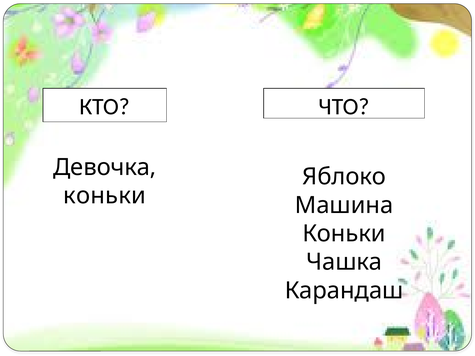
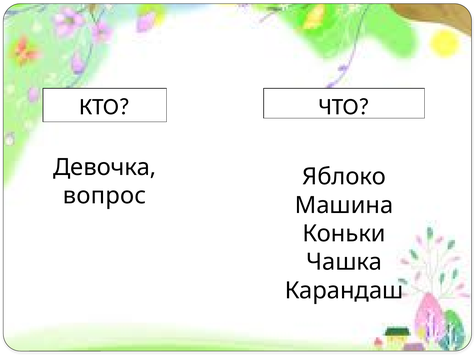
коньки: коньки -> вопрос (105, 196)
